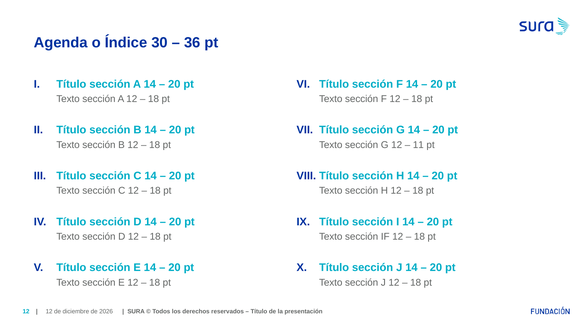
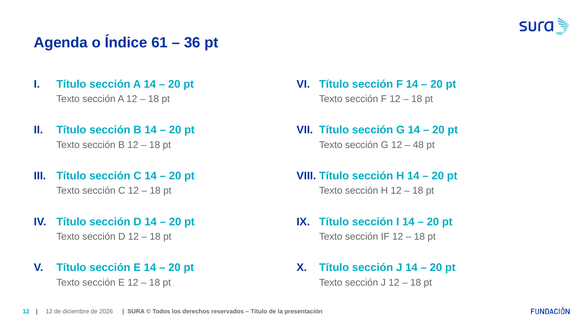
30: 30 -> 61 (160, 43)
11: 11 -> 48 (418, 145)
